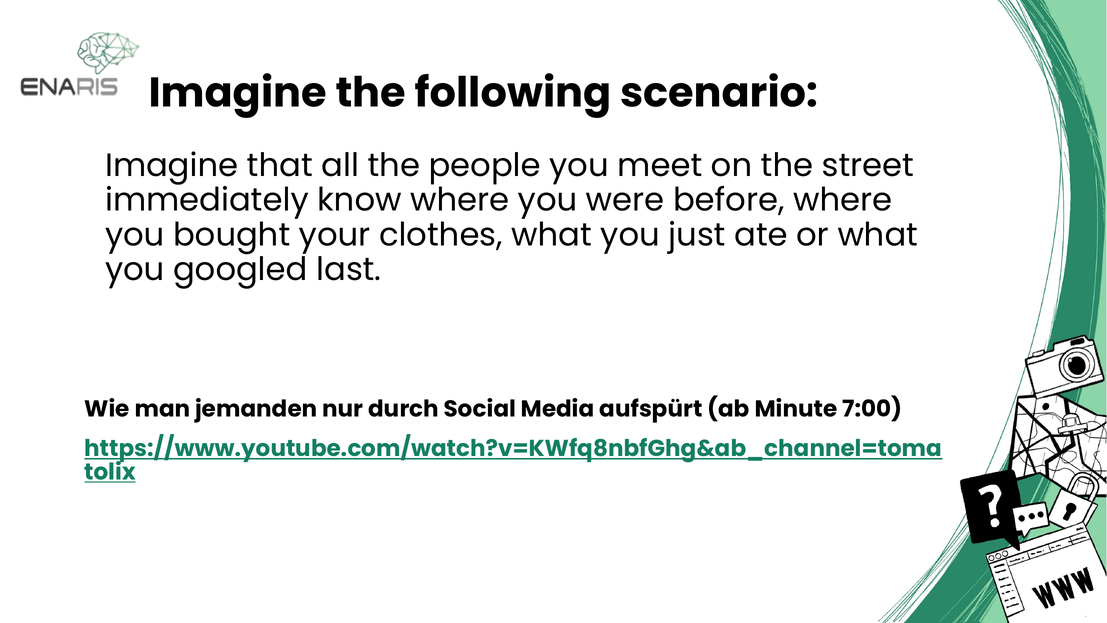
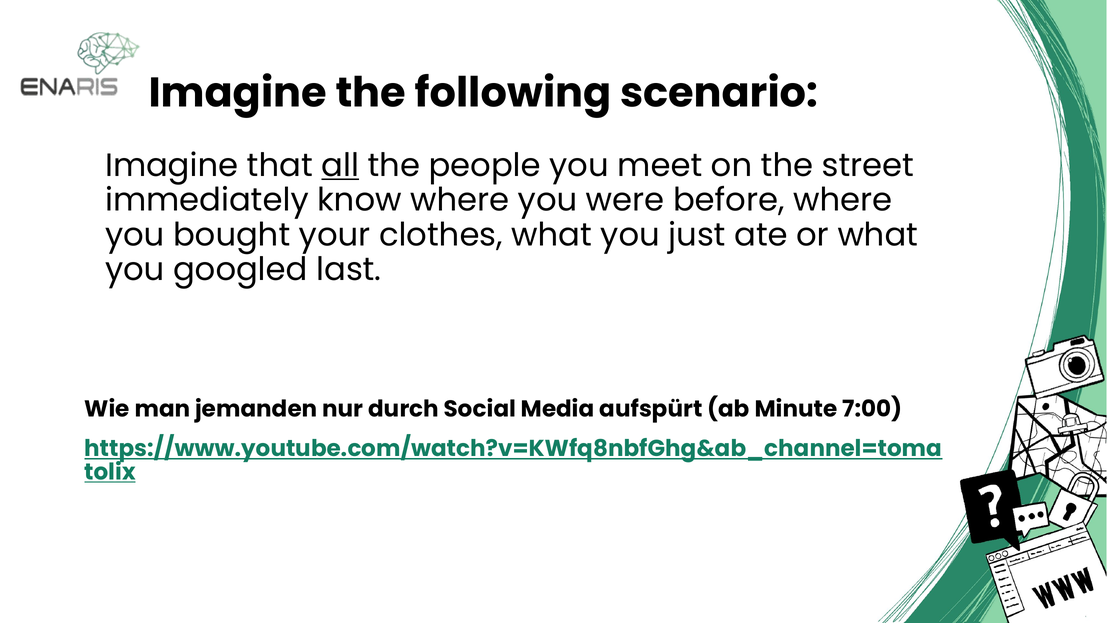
all underline: none -> present (340, 165)
